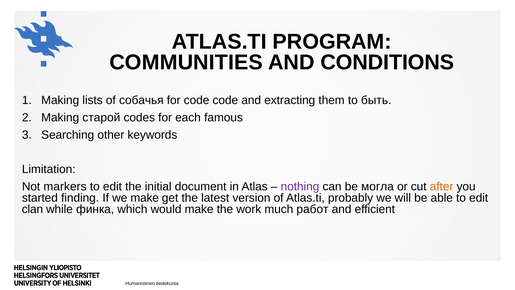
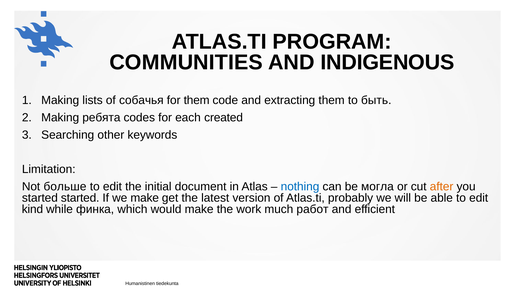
CONDITIONS: CONDITIONS -> INDIGENOUS (387, 62)
for code: code -> them (197, 100)
старой: старой -> ребята (101, 117)
famous: famous -> created (224, 117)
markers: markers -> больше (65, 186)
nothing colour: purple -> blue (300, 186)
started finding: finding -> started (80, 198)
clan: clan -> kind (32, 209)
